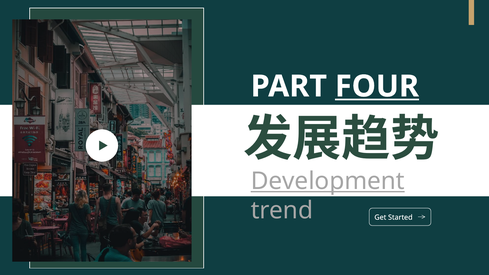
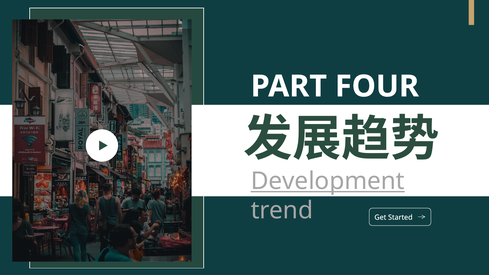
FOUR underline: present -> none (377, 86)
